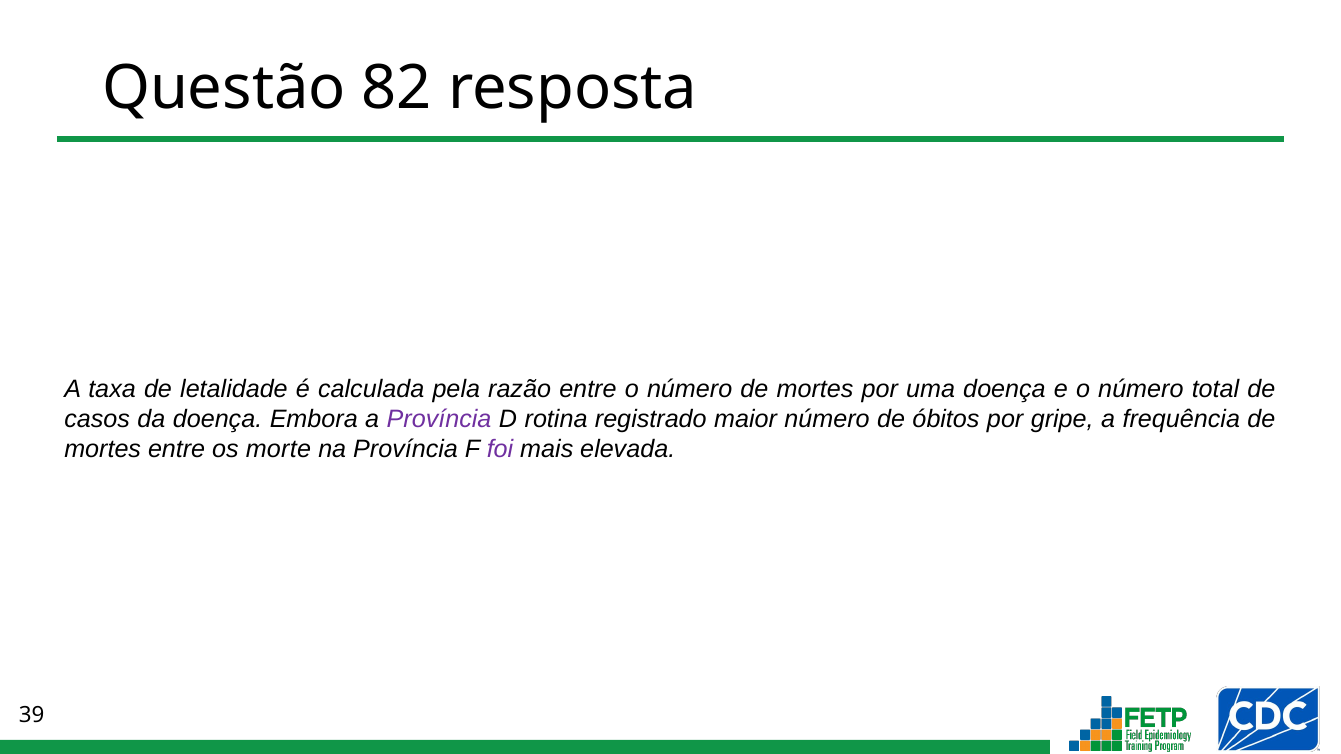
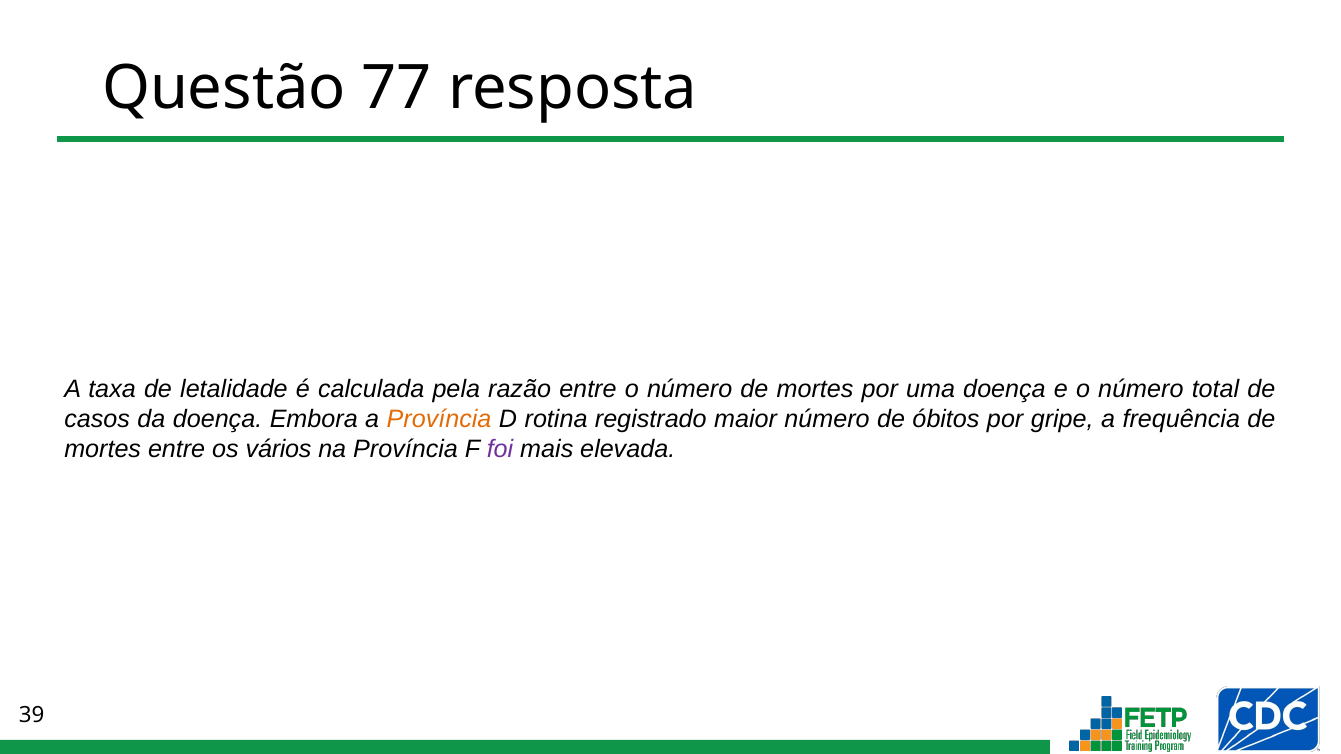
82: 82 -> 77 (397, 88)
Província colour: purple -> orange (439, 420)
morte: morte -> vários (279, 450)
